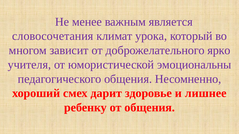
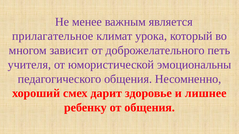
словосочетания: словосочетания -> прилагательное (53, 36)
ярко: ярко -> петь (219, 50)
